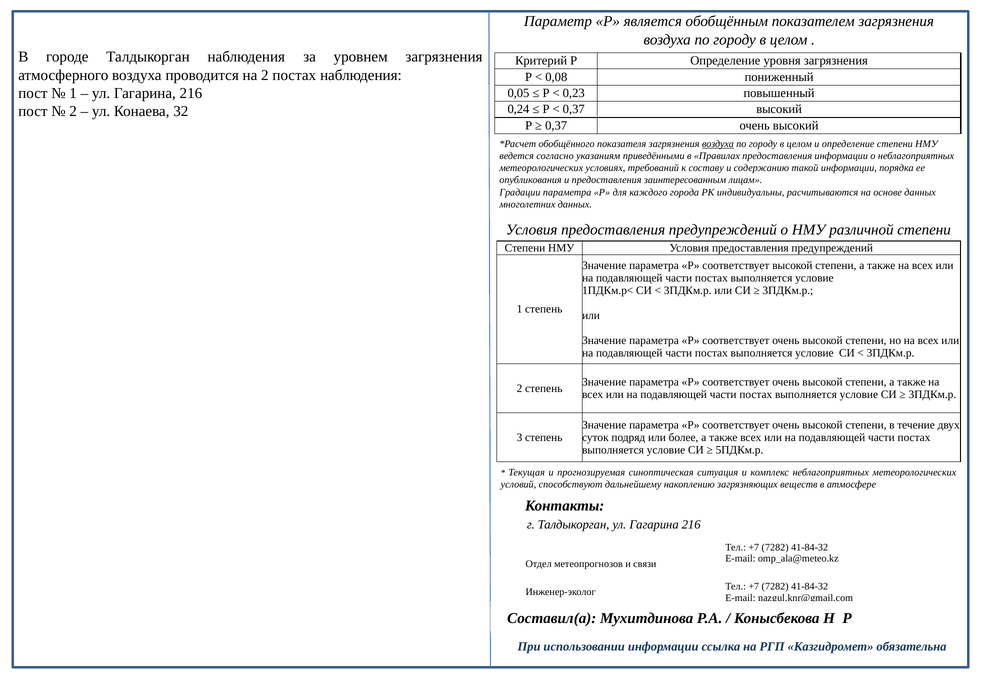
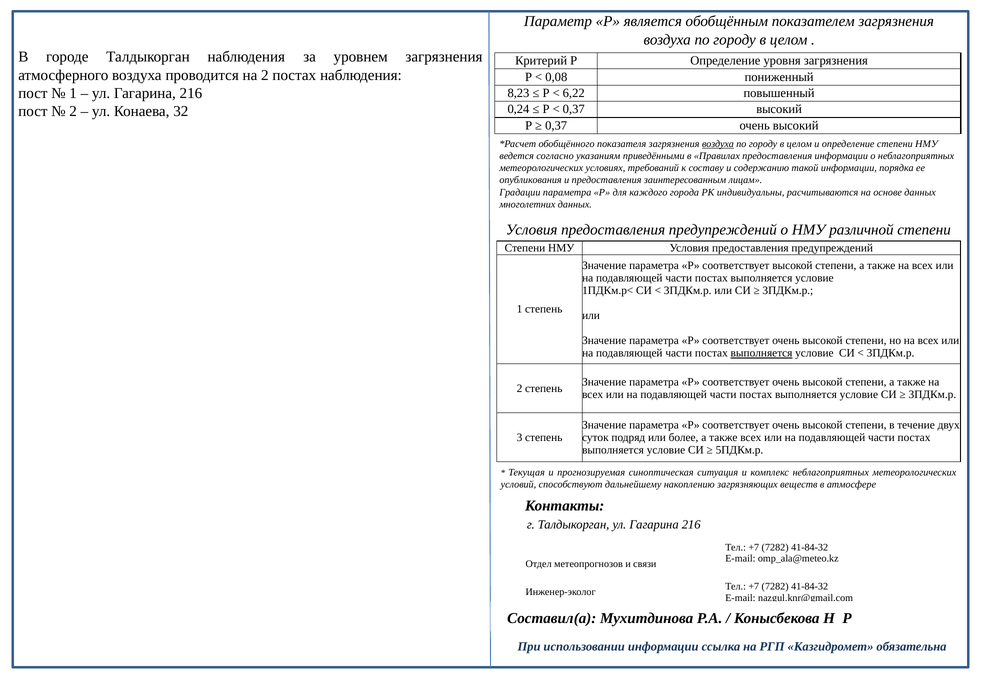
0,05: 0,05 -> 8,23 (518, 93)
0,23: 0,23 -> 6,22 (574, 93)
выполняется underline: none -> present (762, 353)
